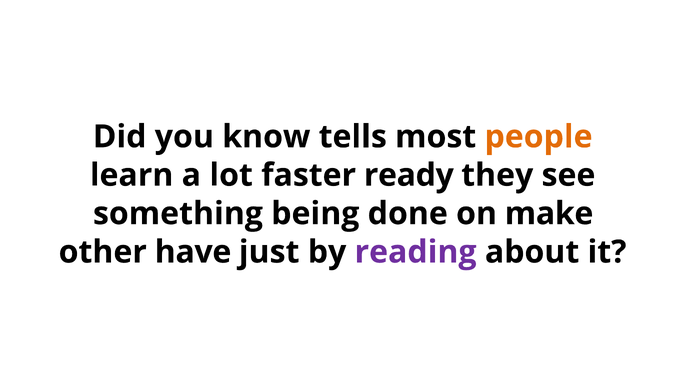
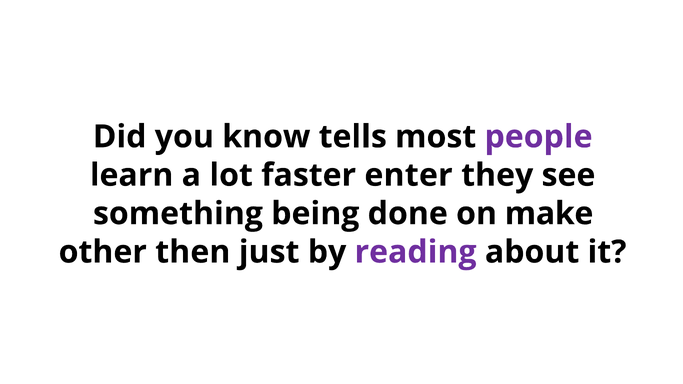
people colour: orange -> purple (539, 137)
ready: ready -> enter (409, 175)
have: have -> then (193, 252)
